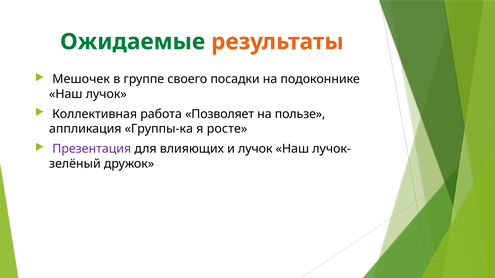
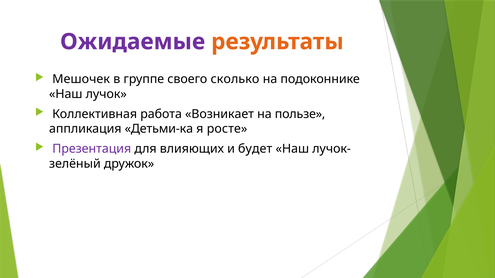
Ожидаемые colour: green -> purple (133, 42)
посадки: посадки -> сколько (235, 79)
Позволяет: Позволяет -> Возникает (220, 114)
Группы-ка: Группы-ка -> Детьми-ка (159, 129)
и лучок: лучок -> будет (255, 149)
